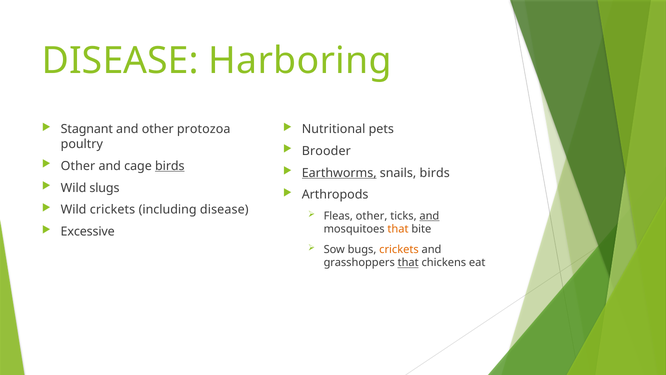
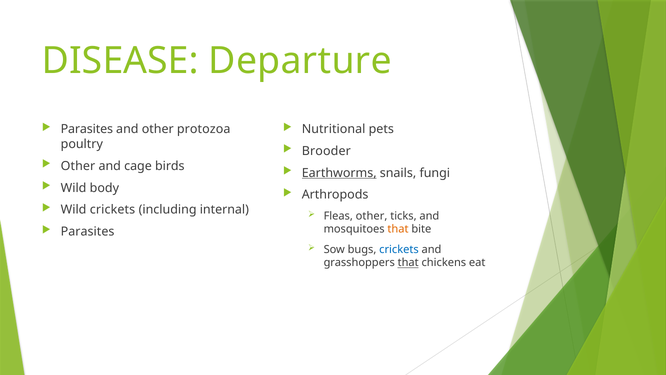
Harboring: Harboring -> Departure (300, 61)
Stagnant: Stagnant -> Parasites (87, 129)
birds underline: present -> none (170, 166)
snails birds: birds -> fungi (435, 173)
slugs: slugs -> body (104, 188)
including disease: disease -> internal (224, 210)
and underline: present -> none (429, 216)
Excessive: Excessive -> Parasites (88, 232)
crickets colour: orange -> blue (399, 249)
